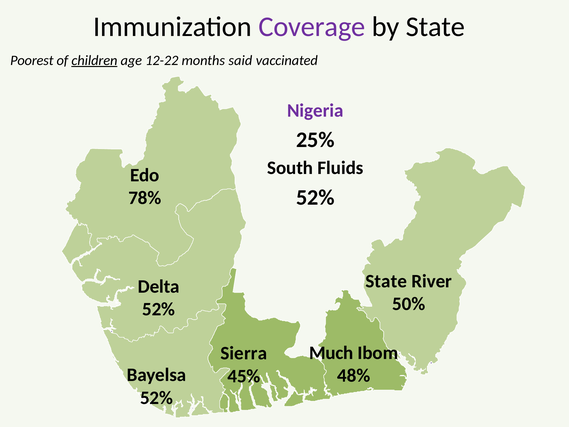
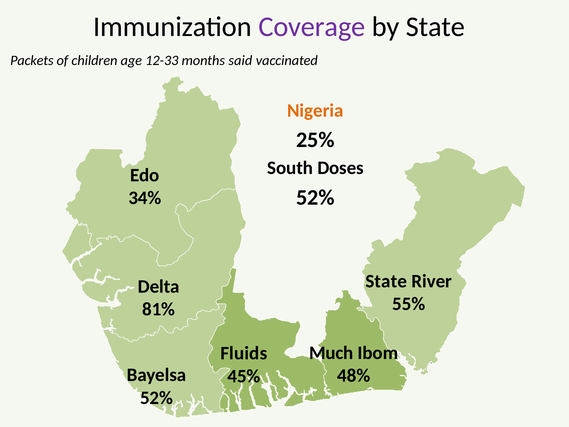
Poorest: Poorest -> Packets (32, 60)
children underline: present -> none (94, 60)
12-22: 12-22 -> 12-33 (162, 60)
Nigeria colour: purple -> orange (315, 110)
Fluids: Fluids -> Doses (341, 168)
78%: 78% -> 34% (145, 198)
50%: 50% -> 55% (409, 304)
52%: 52% -> 81% (159, 309)
Sierra: Sierra -> Fluids (244, 353)
